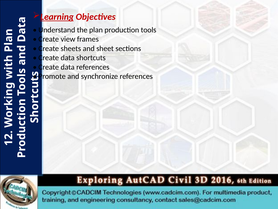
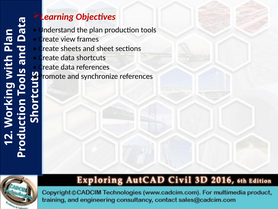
Learning underline: present -> none (57, 17)
